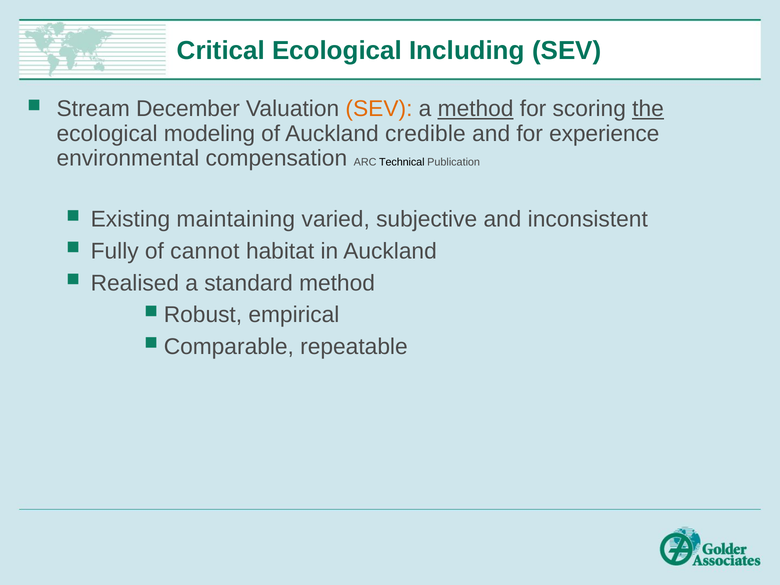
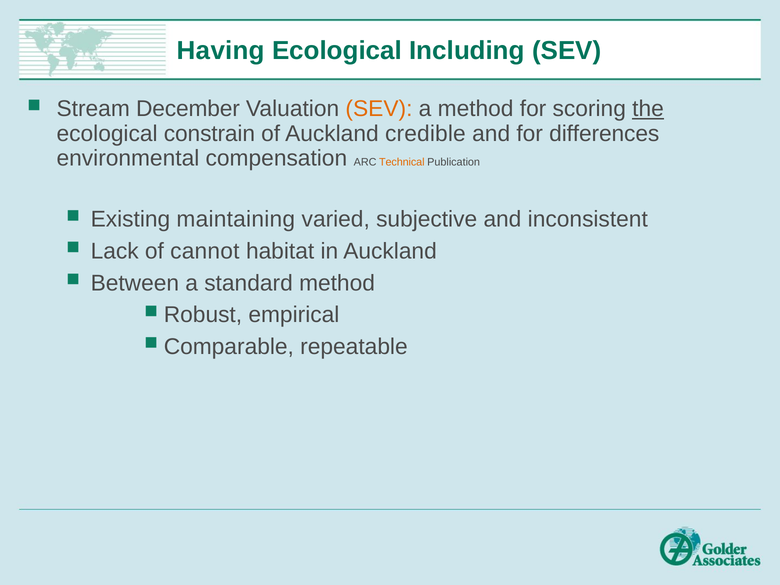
Critical: Critical -> Having (221, 51)
method underline: present -> none (476, 109)
modeling: modeling -> constrain (209, 134)
experience: experience -> differences (604, 134)
Technical colour: black -> orange (402, 162)
Fully: Fully -> Lack (115, 251)
Realised: Realised -> Between (135, 283)
